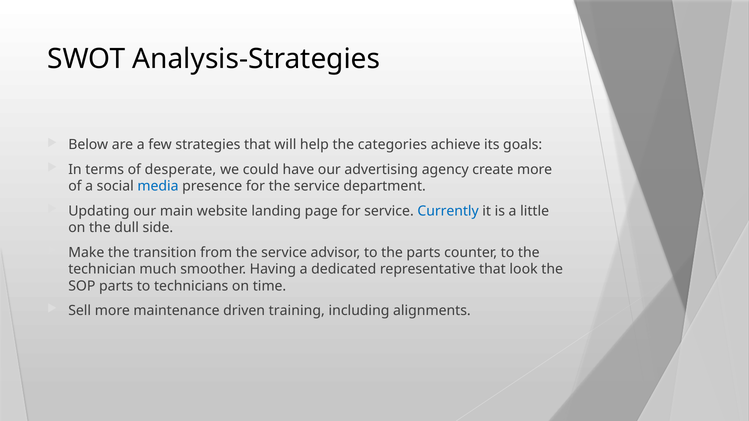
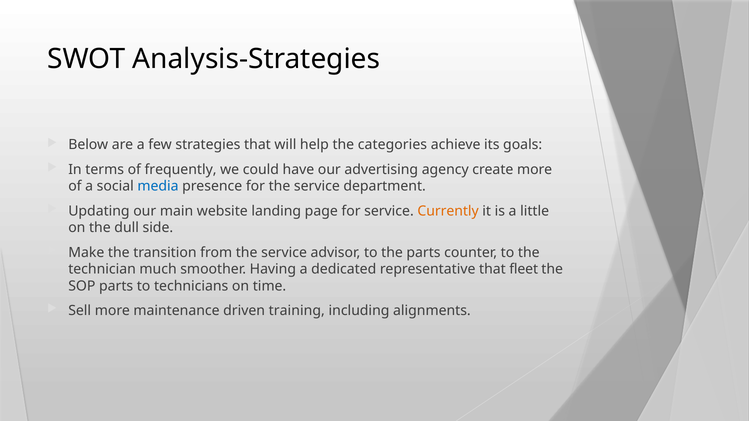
desperate: desperate -> frequently (181, 170)
Currently colour: blue -> orange (448, 211)
look: look -> fleet (524, 269)
